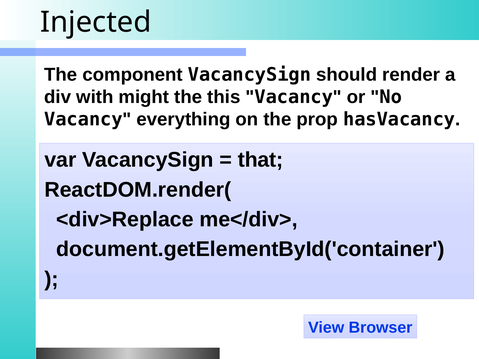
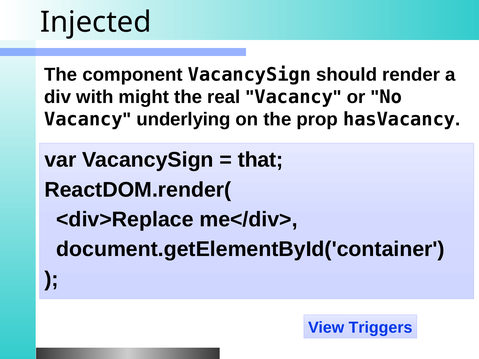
this: this -> real (224, 97)
everything: everything -> underlying (184, 120)
Browser: Browser -> Triggers (381, 328)
